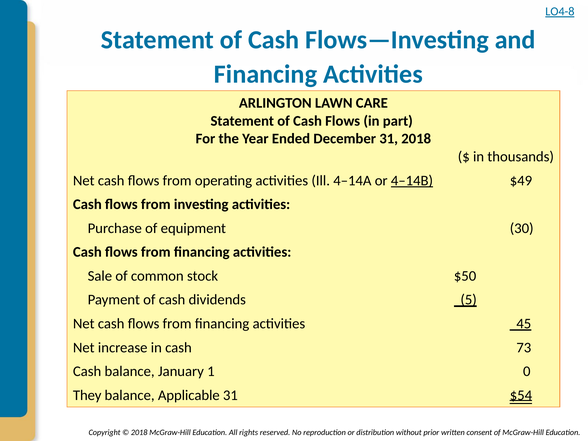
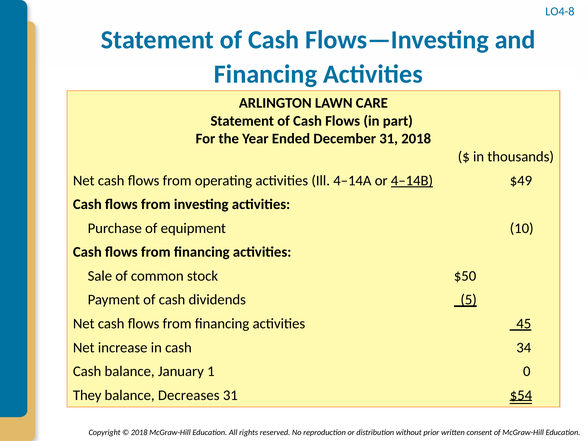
LO4-8 underline: present -> none (560, 12)
30: 30 -> 10 (522, 228)
73: 73 -> 34 (524, 347)
Applicable: Applicable -> Decreases (189, 395)
